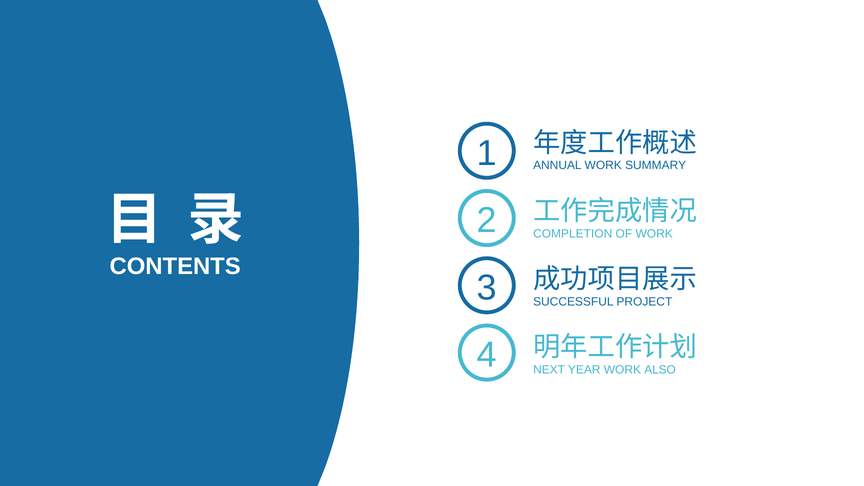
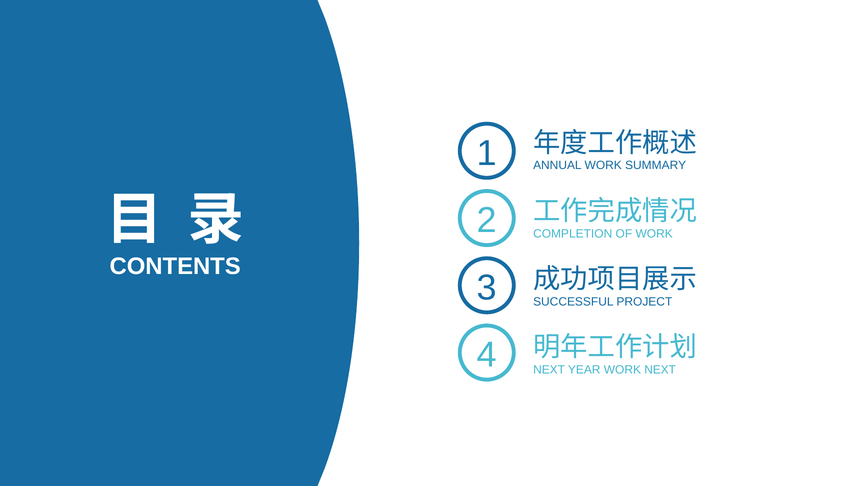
WORK ALSO: ALSO -> NEXT (660, 370)
